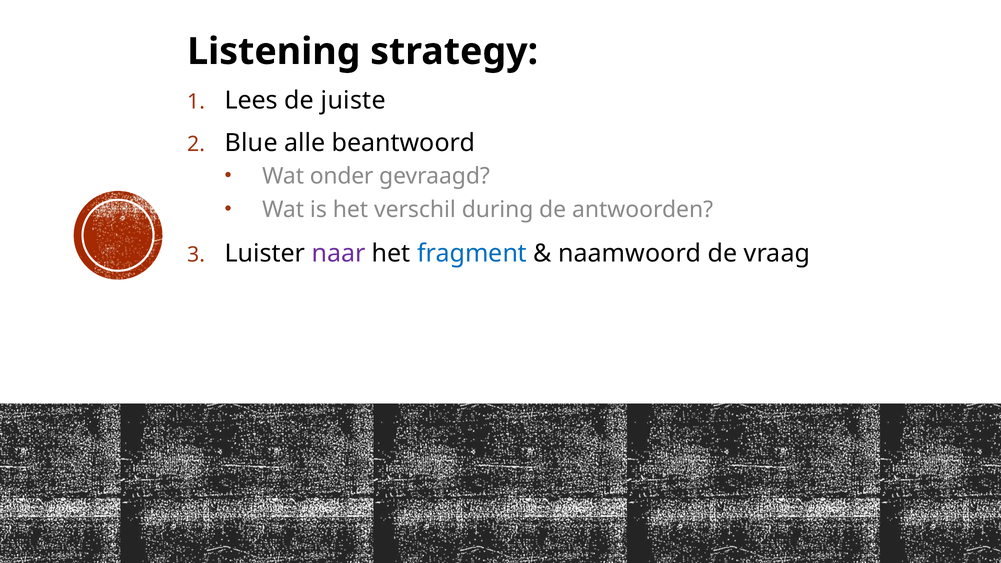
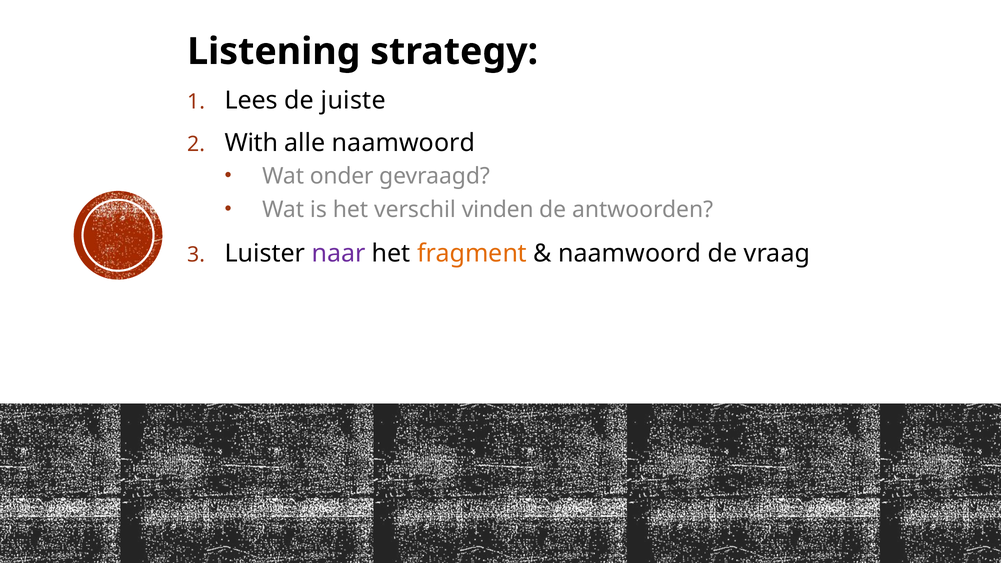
Blue: Blue -> With (251, 143)
alle beantwoord: beantwoord -> naamwoord (404, 143)
during: during -> vinden (498, 210)
fragment colour: blue -> orange (472, 253)
